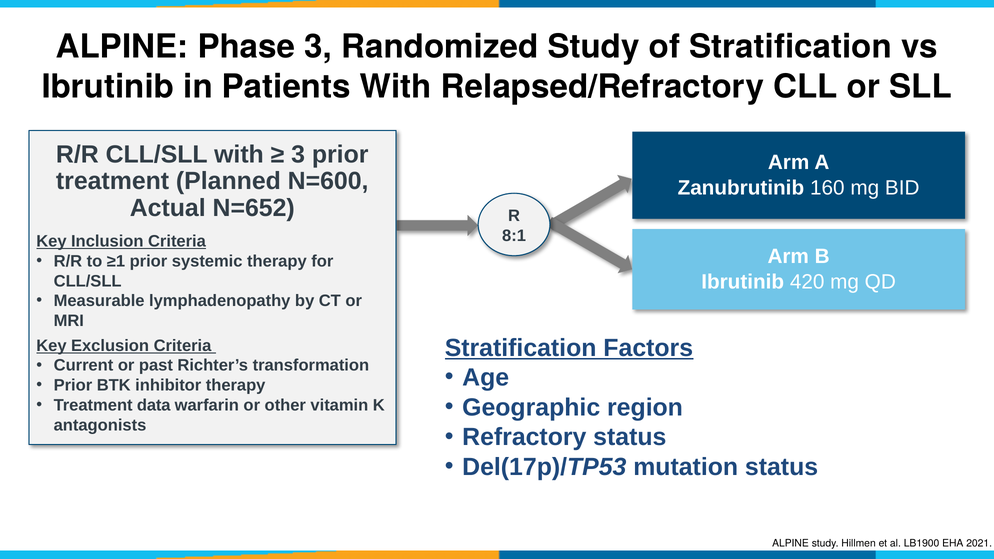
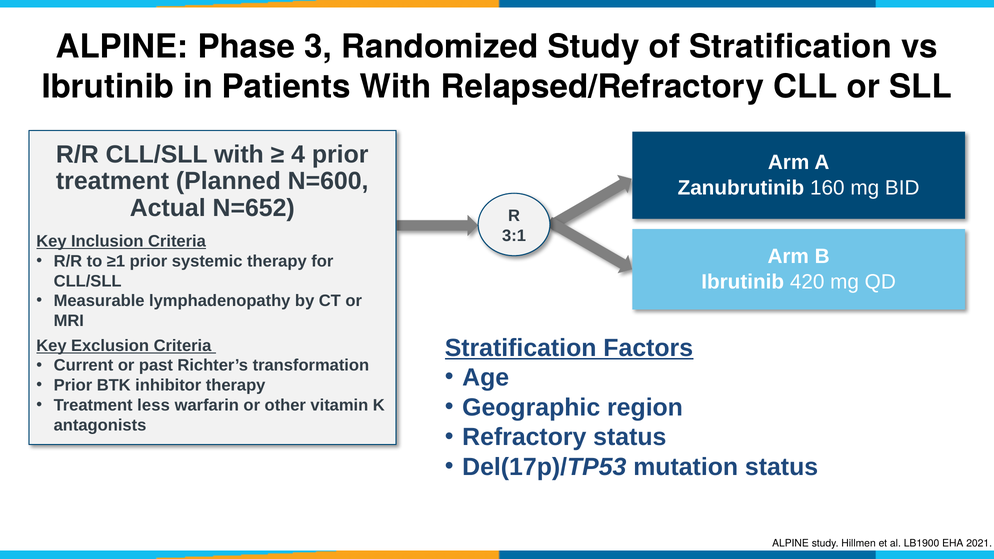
3: 3 -> 4 (298, 154)
8:1: 8:1 -> 3:1 (514, 236)
data: data -> less (154, 405)
